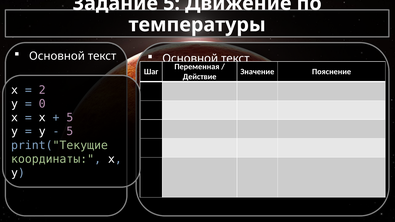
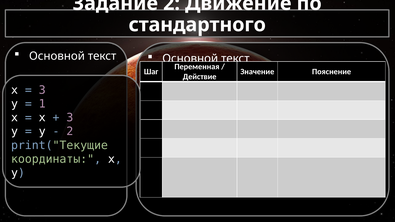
Задание 5: 5 -> 2 (172, 3)
температуры: температуры -> стандартного (197, 25)
2: 2 -> 3 (42, 90)
0: 0 -> 1 (42, 104)
5: 5 -> 3 (70, 118)
5: 5 -> 2 (70, 132)
